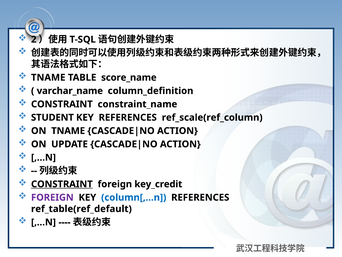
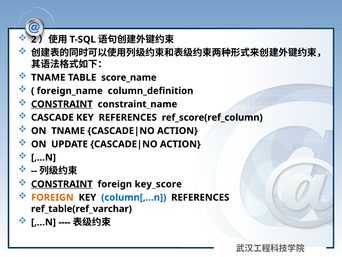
varchar_name: varchar_name -> foreign_name (70, 91)
CONSTRAINT underline: none -> present (62, 104)
STUDENT: STUDENT -> CASCADE (52, 117)
ref_scale(ref_column: ref_scale(ref_column -> ref_score(ref_column (212, 117)
key_credit: key_credit -> key_score (158, 184)
FOREIGN colour: purple -> orange (52, 197)
ref_table(ref_default: ref_table(ref_default -> ref_table(ref_varchar (81, 209)
